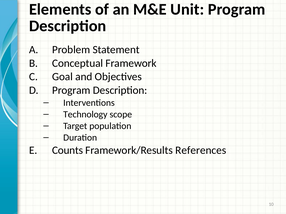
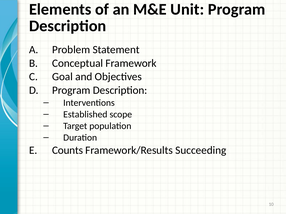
Technology: Technology -> Established (85, 115)
References: References -> Succeeding (201, 151)
